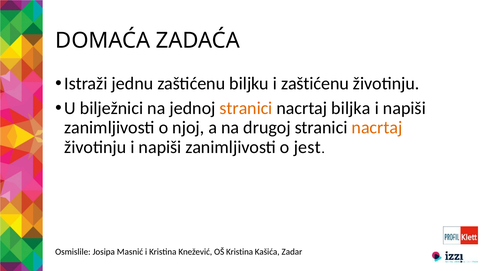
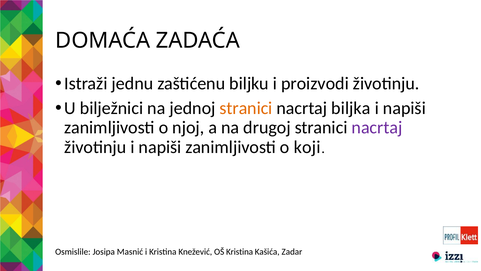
i zaštićenu: zaštićenu -> proizvodi (315, 83)
nacrtaj colour: orange -> purple (377, 127)
jest: jest -> koji (307, 147)
